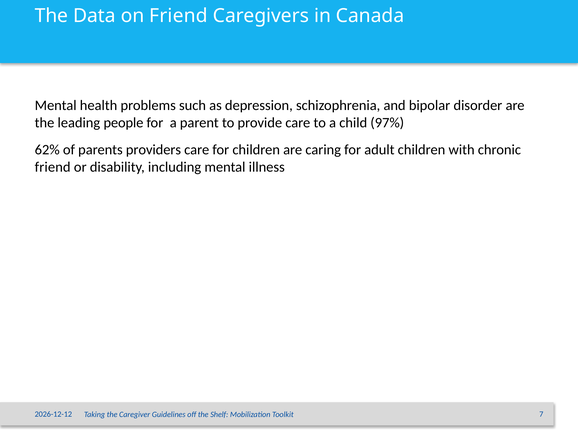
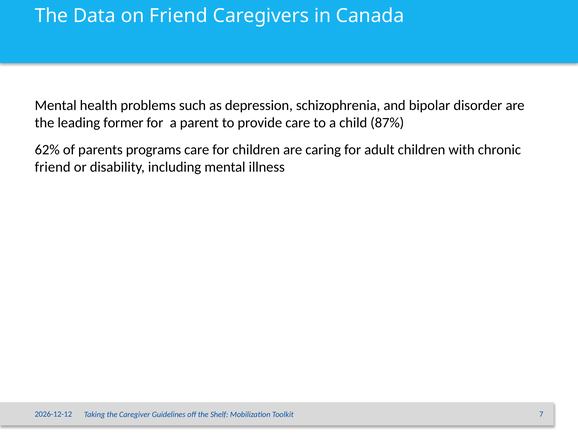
people: people -> former (123, 123)
97%: 97% -> 87% (387, 123)
providers: providers -> programs (154, 150)
